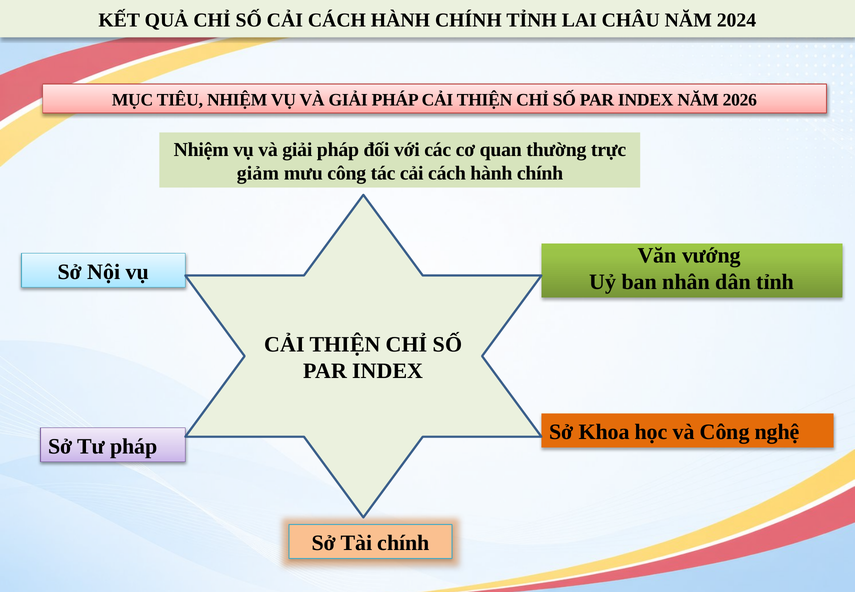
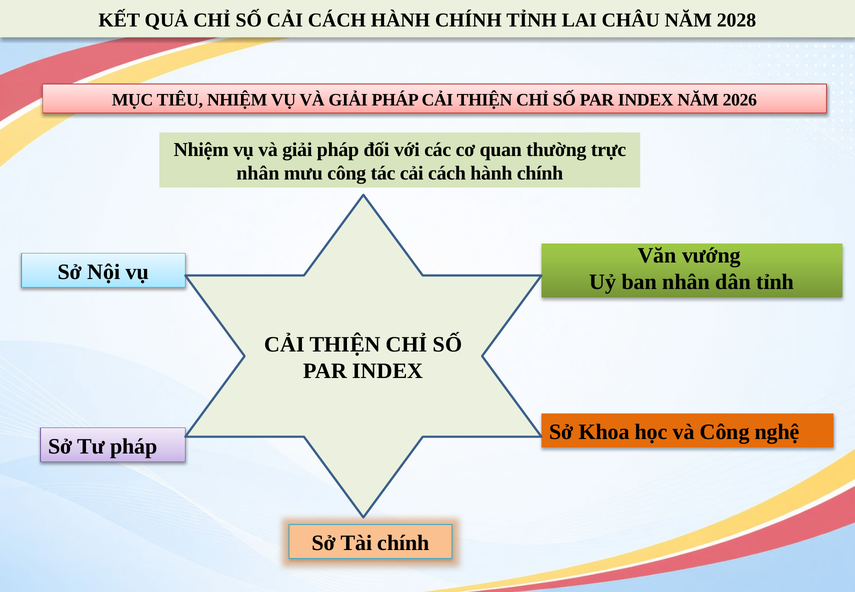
2024: 2024 -> 2028 (736, 20)
giảm: giảm -> nhân (258, 173)
